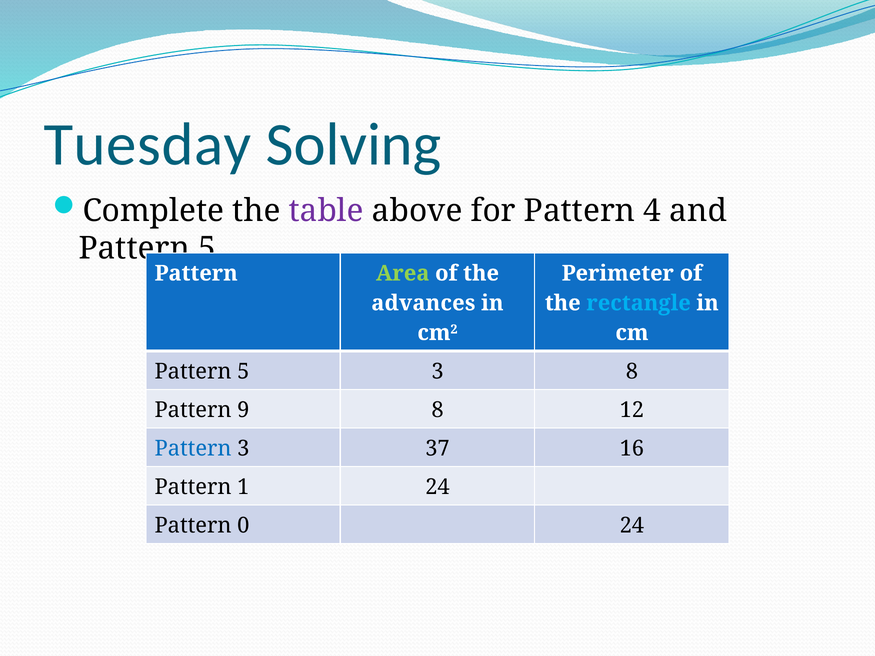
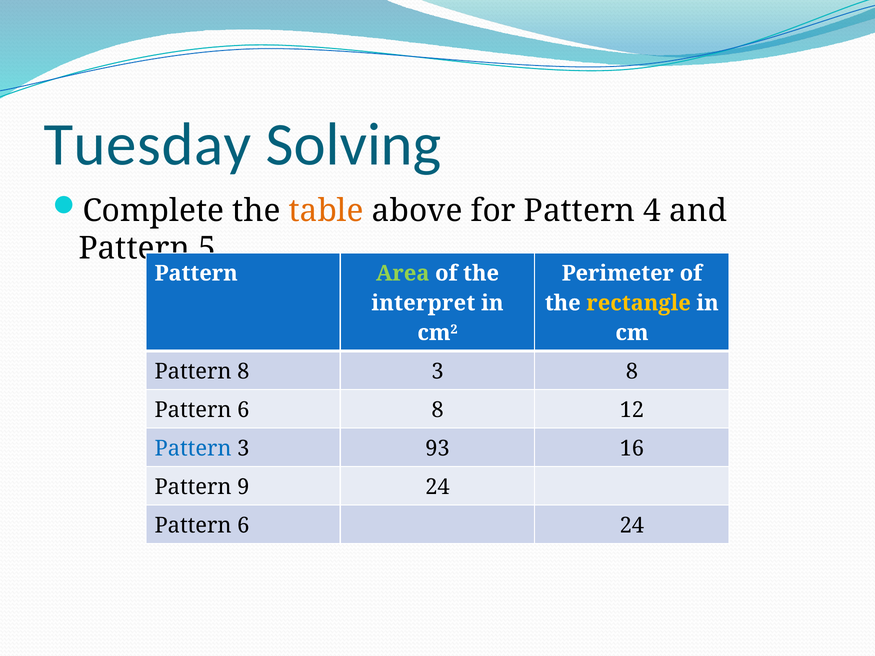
table colour: purple -> orange (326, 211)
advances: advances -> interpret (423, 303)
rectangle colour: light blue -> yellow (639, 303)
5: 5 -> 8 (243, 371)
9: 9 -> 6 (243, 410)
37: 37 -> 93 (437, 449)
1: 1 -> 9 (243, 487)
0: 0 -> 6 (243, 526)
